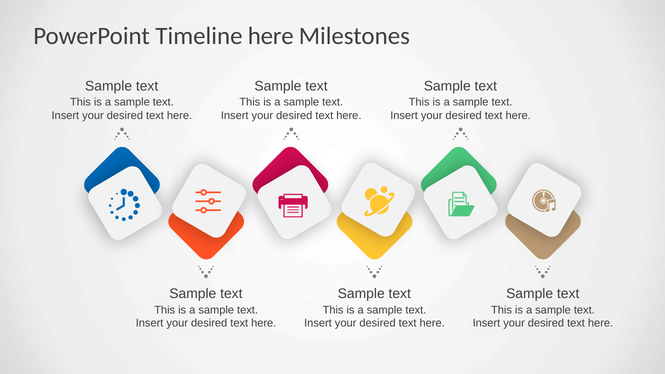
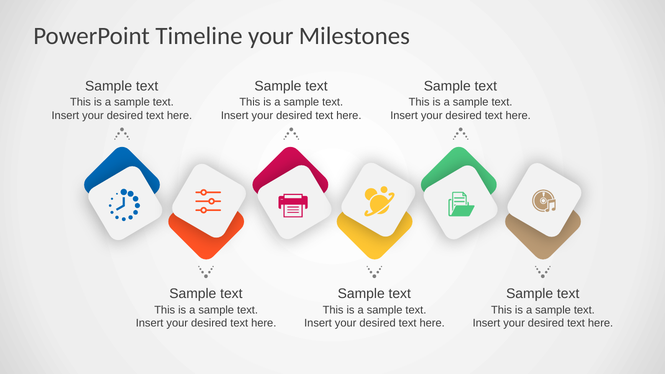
Timeline here: here -> your (271, 36)
